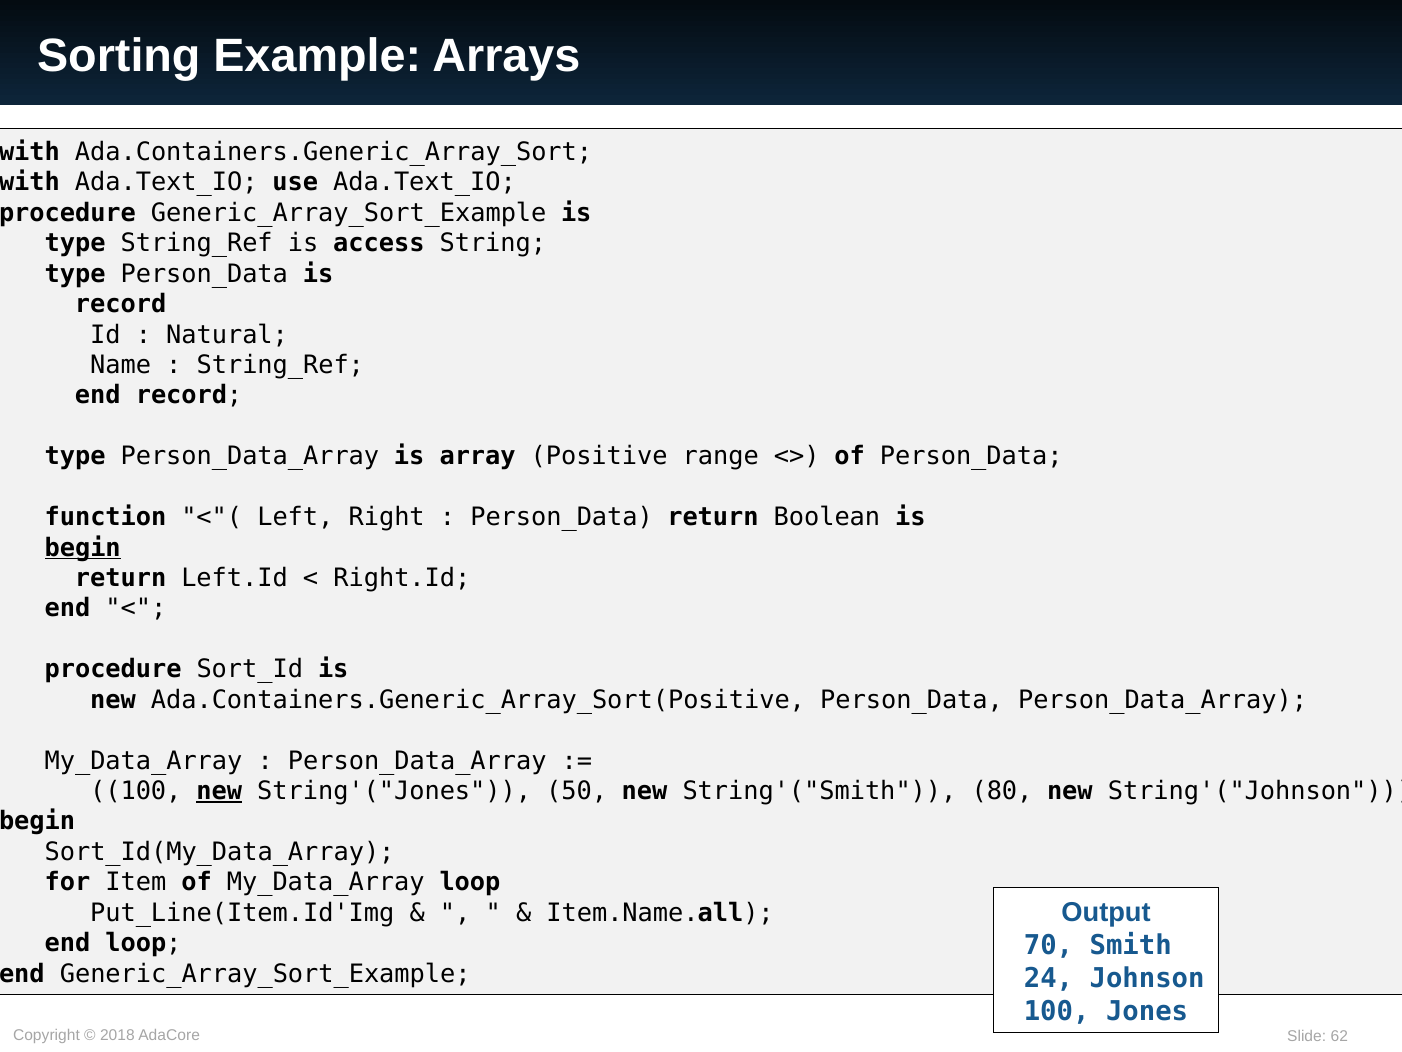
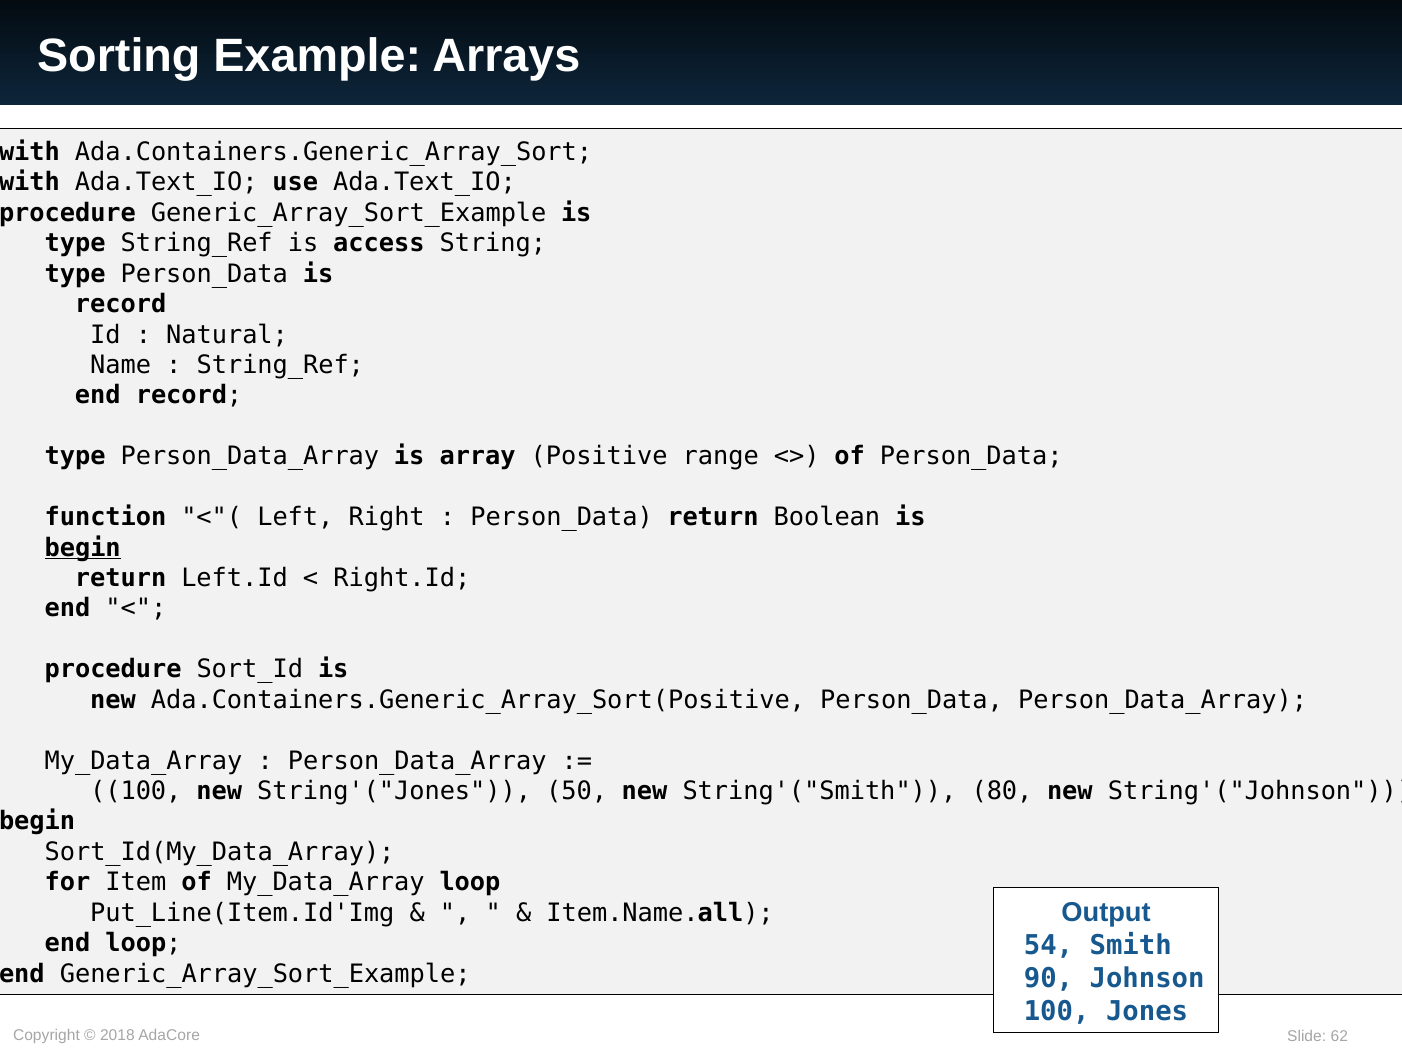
new underline: present -> none (219, 791)
70: 70 -> 54 (1048, 945)
24: 24 -> 90 (1048, 978)
